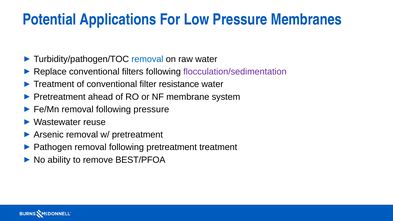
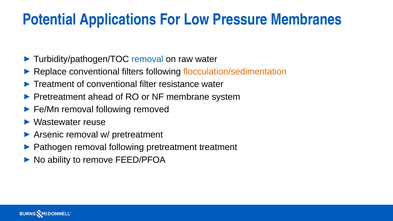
flocculation/sedimentation colour: purple -> orange (235, 72)
following pressure: pressure -> removed (151, 109)
BEST/PFOA: BEST/PFOA -> FEED/PFOA (140, 160)
